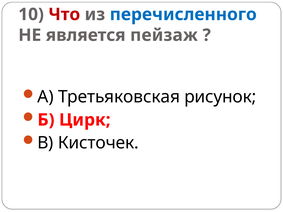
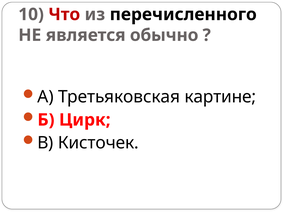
перечисленного colour: blue -> black (183, 14)
пейзаж: пейзаж -> обычно (164, 35)
рисунок: рисунок -> картине (220, 97)
